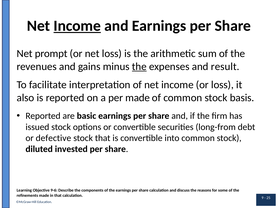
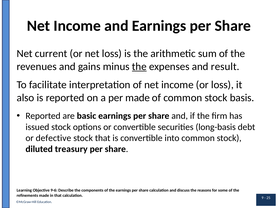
Income underline: present -> none (77, 26)
prompt: prompt -> current (51, 54)
long-from: long-from -> long-basis (216, 127)
invested: invested -> treasury (71, 150)
